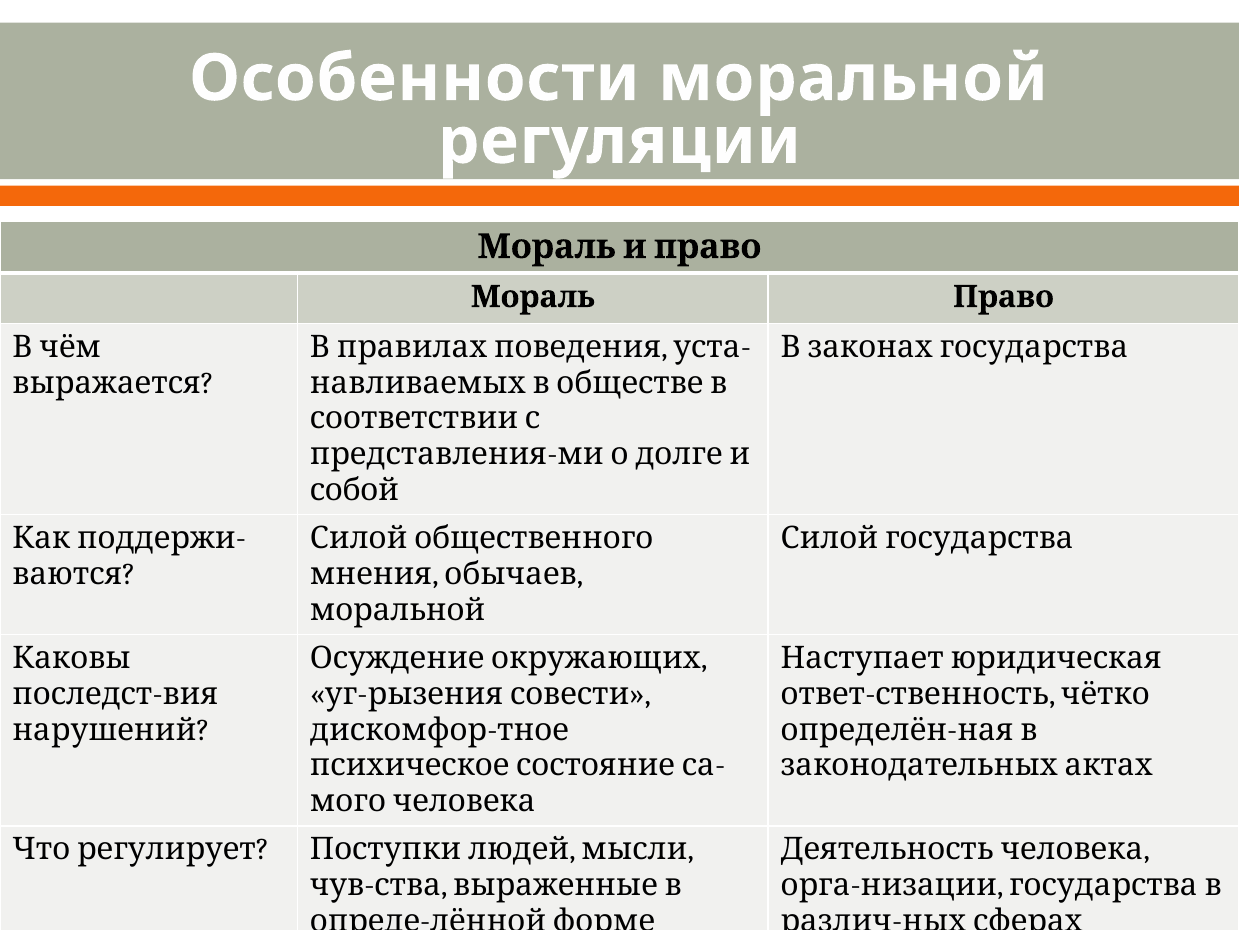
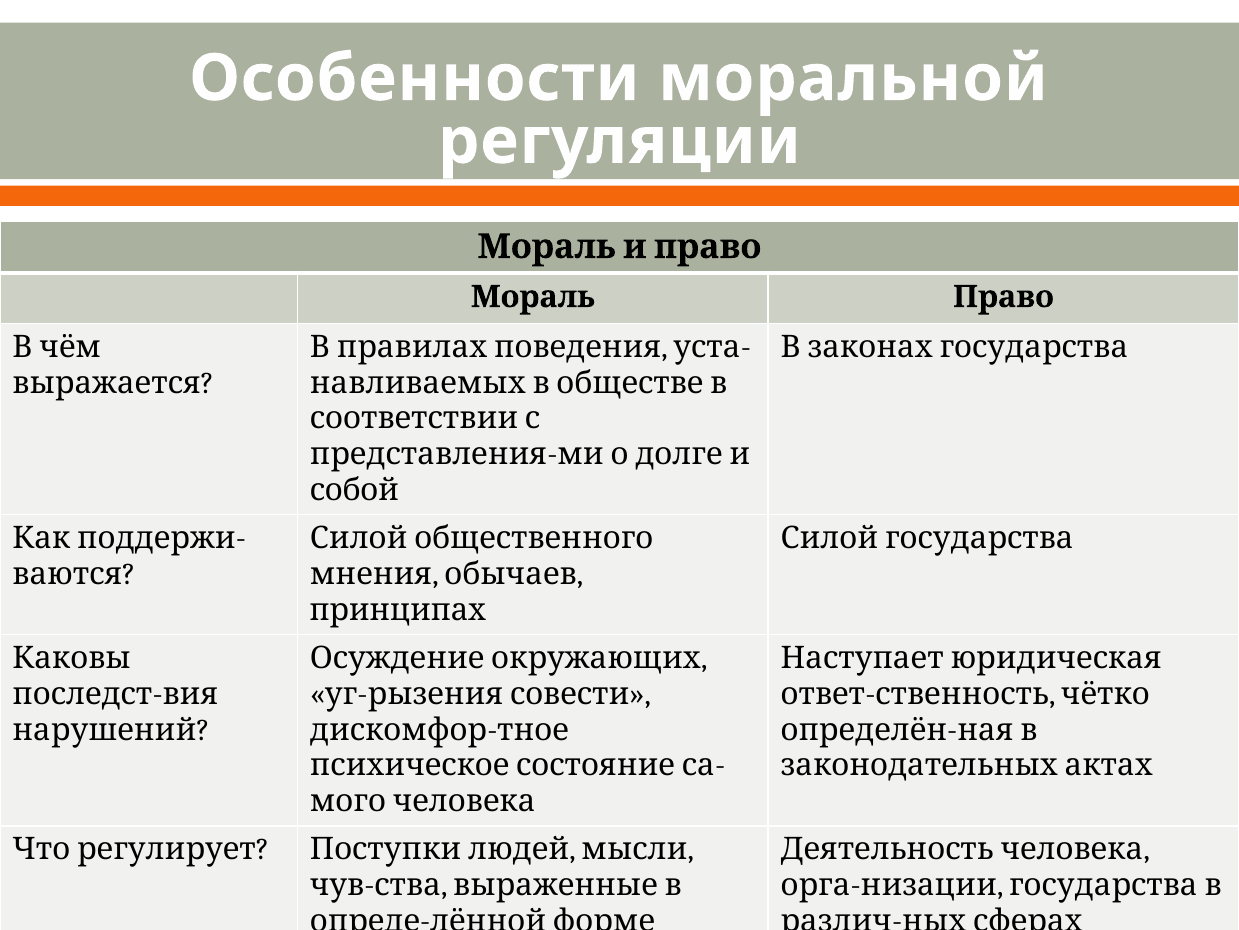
моральной: моральной -> принципах (398, 610)
